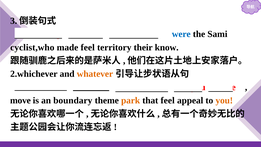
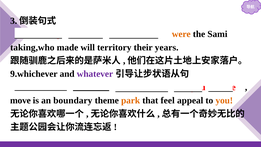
were colour: blue -> orange (181, 34)
cyclist,who: cyclist,who -> taking,who (32, 47)
made feel: feel -> will (88, 47)
know: know -> years (167, 47)
2.whichever: 2.whichever -> 9.whichever (34, 74)
whatever colour: orange -> purple (95, 74)
